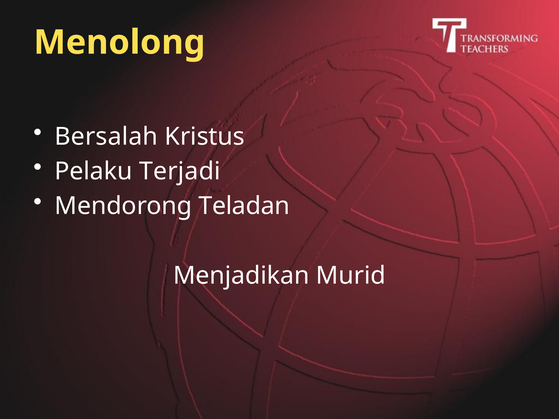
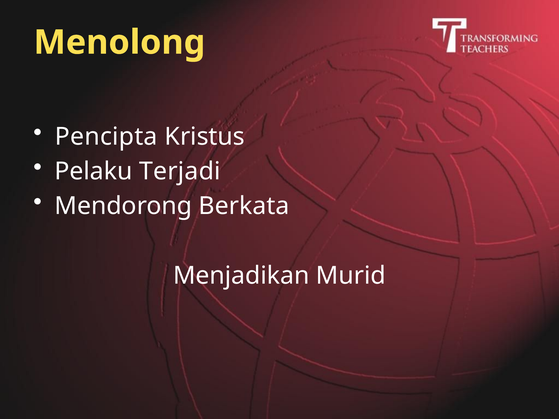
Bersalah: Bersalah -> Pencipta (106, 137)
Teladan: Teladan -> Berkata (244, 206)
